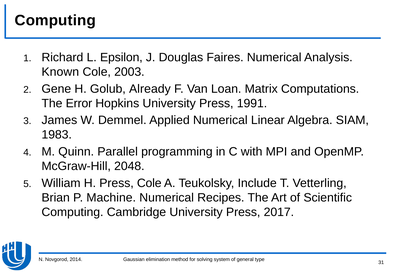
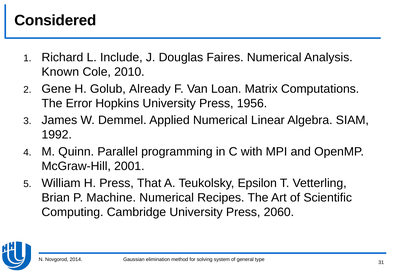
Computing: Computing -> Considered (55, 21)
Epsilon: Epsilon -> Include (121, 58)
2003: 2003 -> 2010 (129, 72)
1991: 1991 -> 1956 (252, 104)
1983: 1983 -> 1992 (57, 135)
2048: 2048 -> 2001 (129, 167)
Press Cole: Cole -> That (149, 184)
Include: Include -> Epsilon (257, 184)
2017: 2017 -> 2060 (279, 213)
